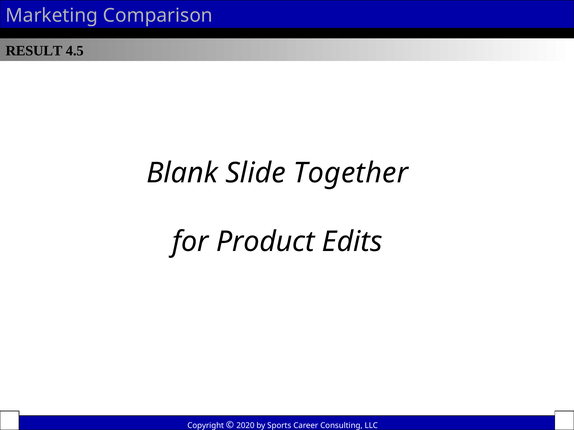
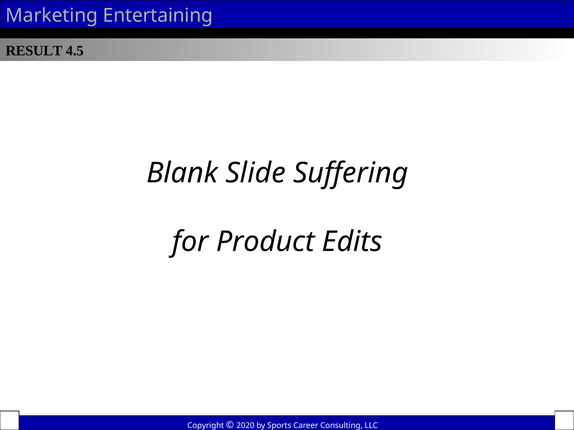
Comparison: Comparison -> Entertaining (158, 16)
Together: Together -> Suffering (351, 173)
